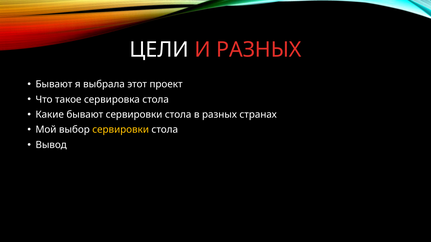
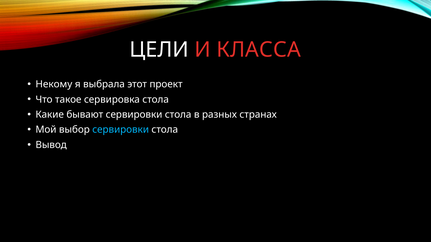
И РАЗНЫХ: РАЗНЫХ -> КЛАССА (259, 50)
Бывают: Бывают -> Некому (54, 84)
сервировки colour: yellow -> light blue (121, 130)
